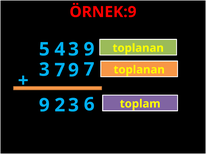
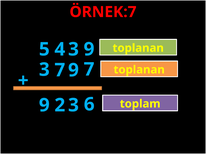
ÖRNEK:9: ÖRNEK:9 -> ÖRNEK:7 (103, 12)
